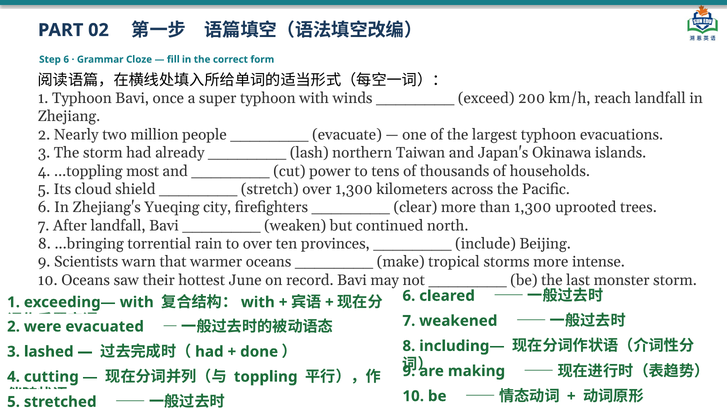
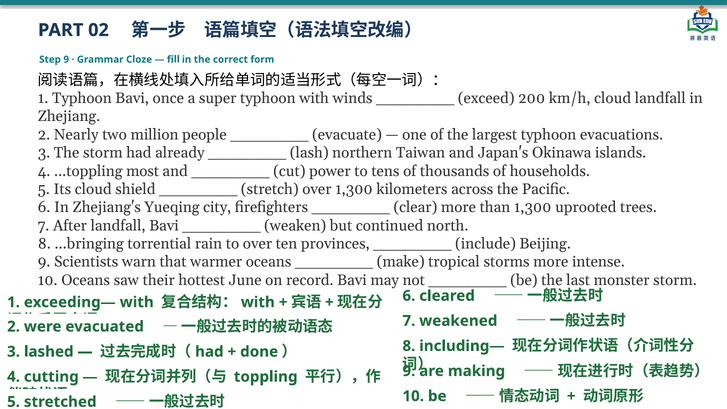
Step 6: 6 -> 9 (66, 59)
km/h reach: reach -> cloud (613, 98)
